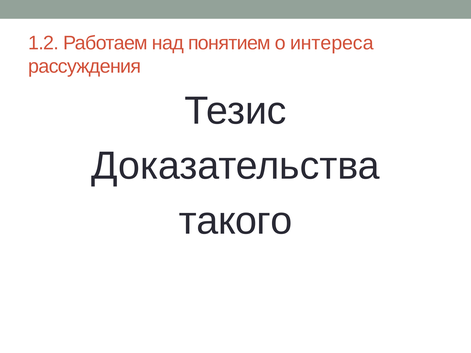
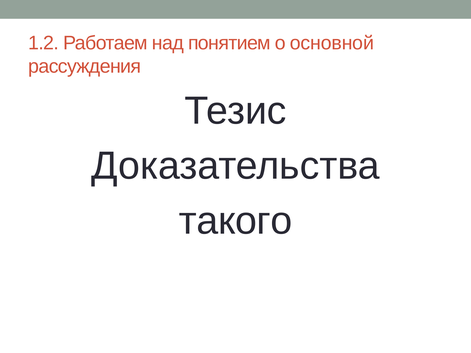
интереса: интереса -> основной (332, 43)
